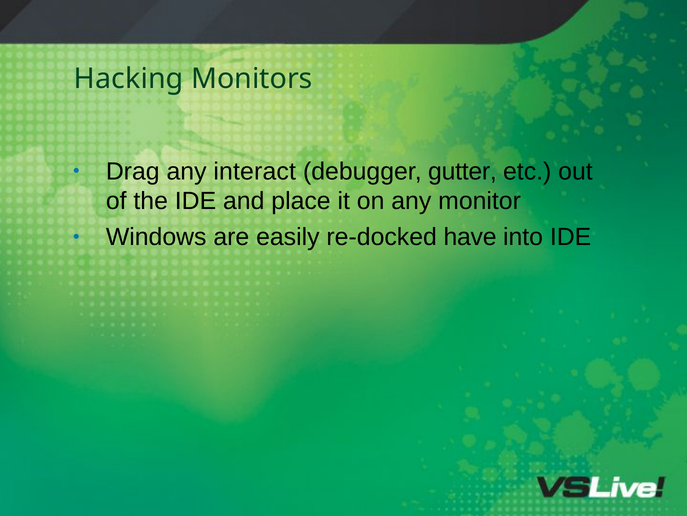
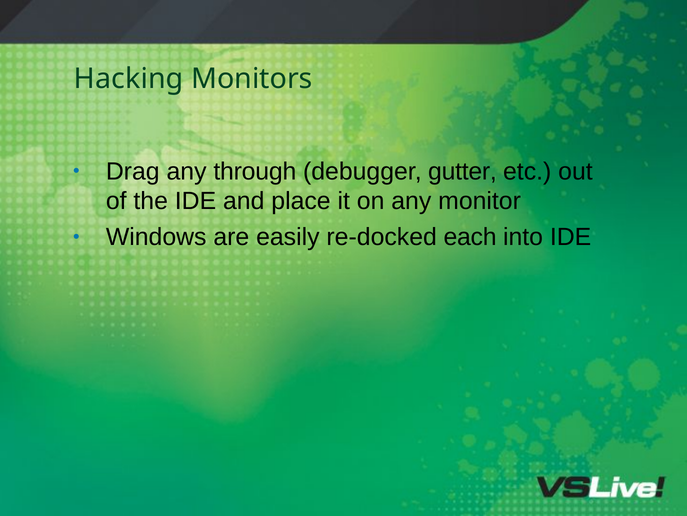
interact: interact -> through (255, 171)
have: have -> each (470, 237)
